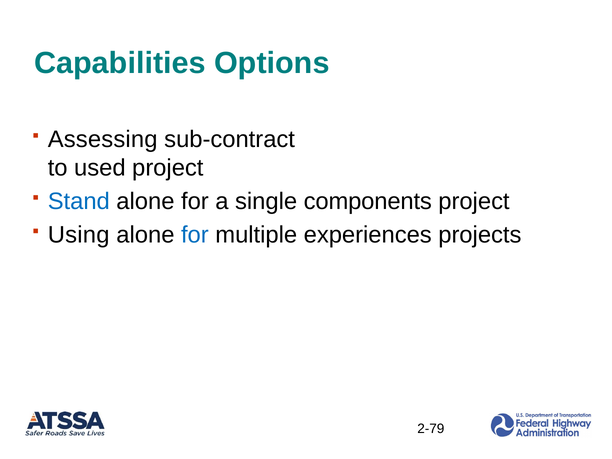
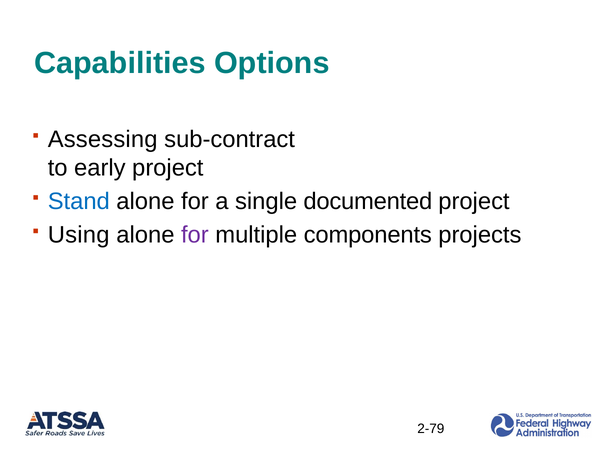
used: used -> early (100, 168)
components: components -> documented (368, 201)
for colour: blue -> purple (195, 235)
experiences: experiences -> components (368, 235)
